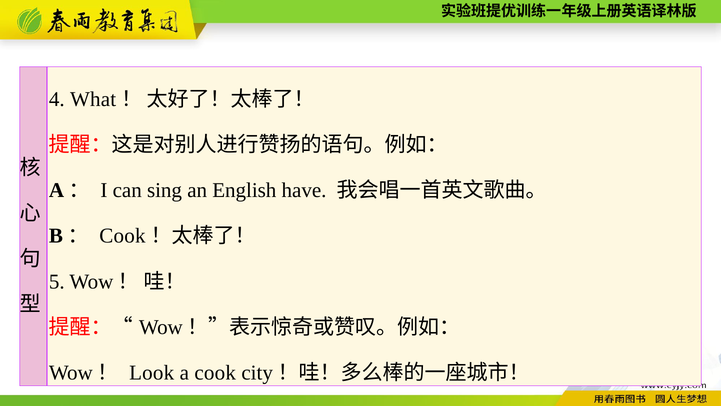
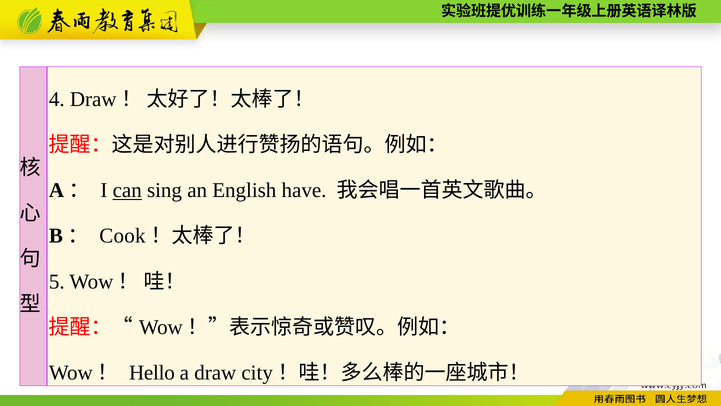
4 What: What -> Draw (93, 99)
can underline: none -> present (127, 190)
Look: Look -> Hello (152, 372)
a cook: cook -> draw (215, 372)
